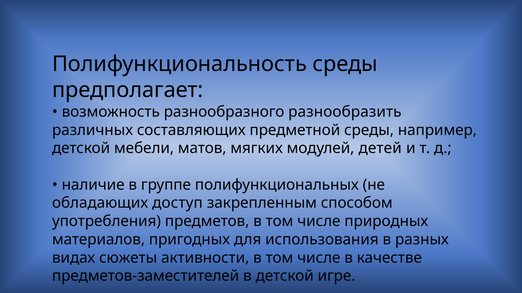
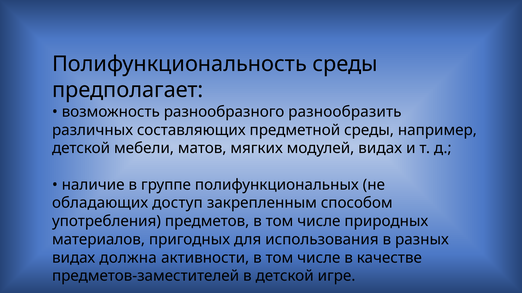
модулей детей: детей -> видах (380, 149)
сюжеты: сюжеты -> должна (128, 258)
